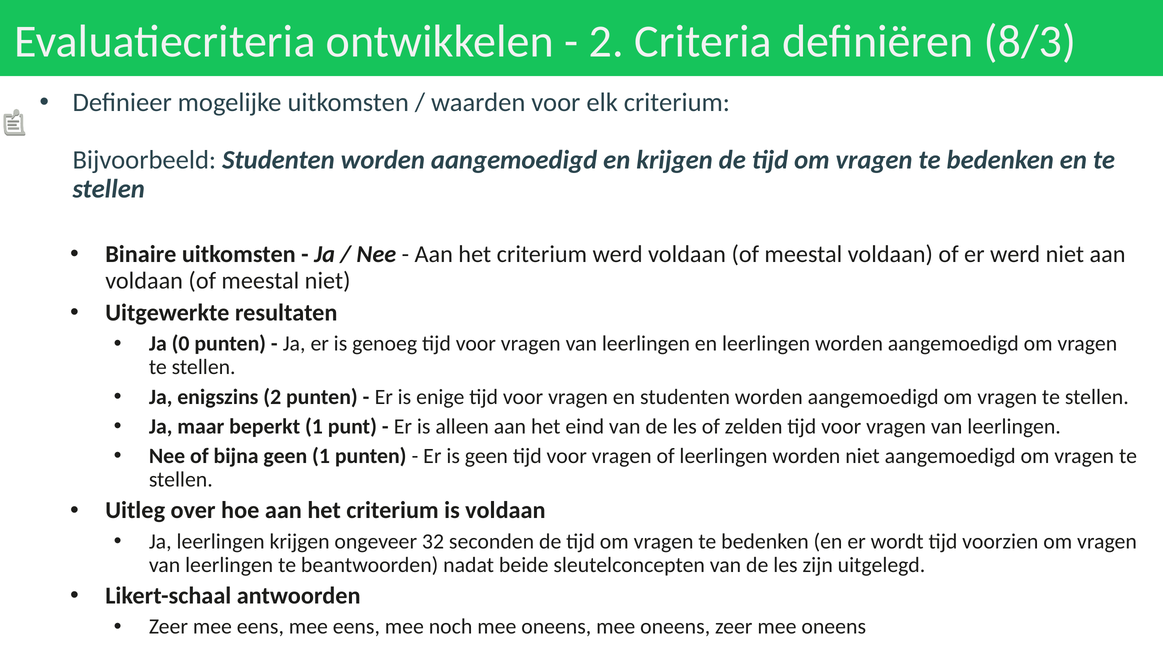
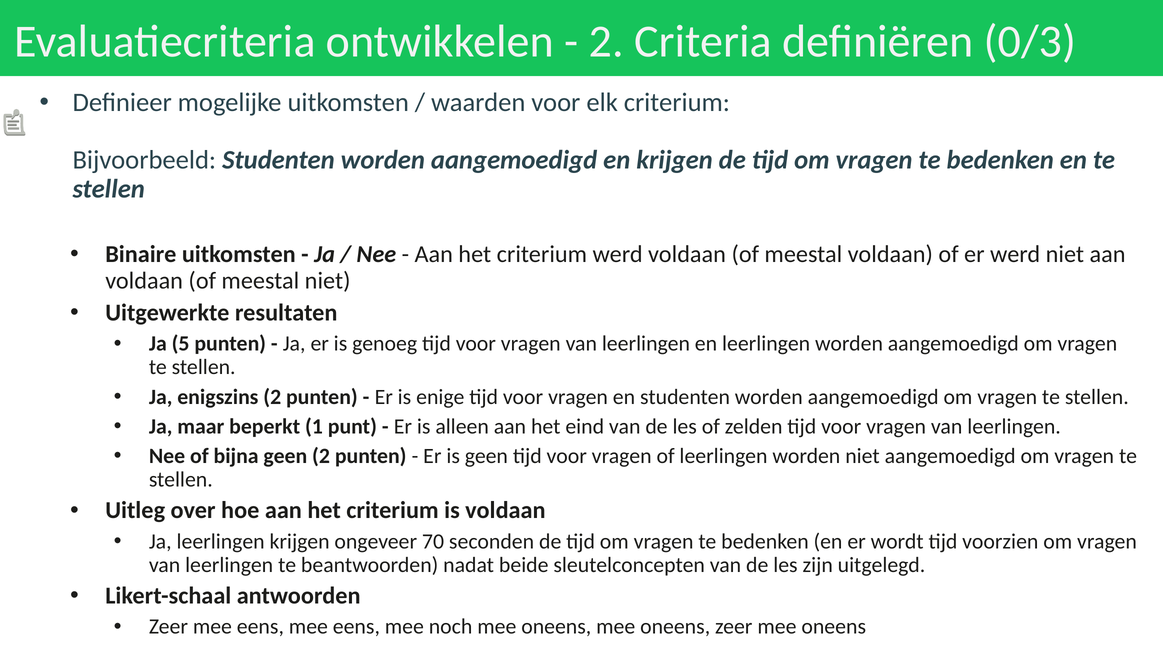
8/3: 8/3 -> 0/3 (1030, 42)
0: 0 -> 5 (181, 344)
geen 1: 1 -> 2 (321, 456)
32: 32 -> 70 (433, 542)
